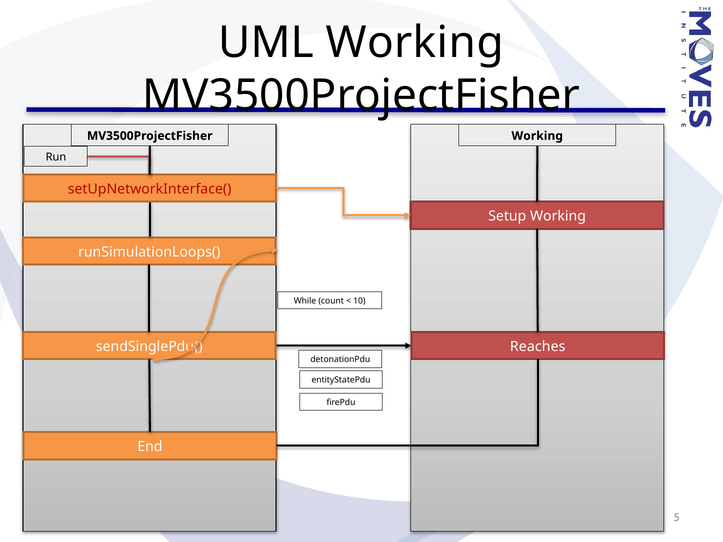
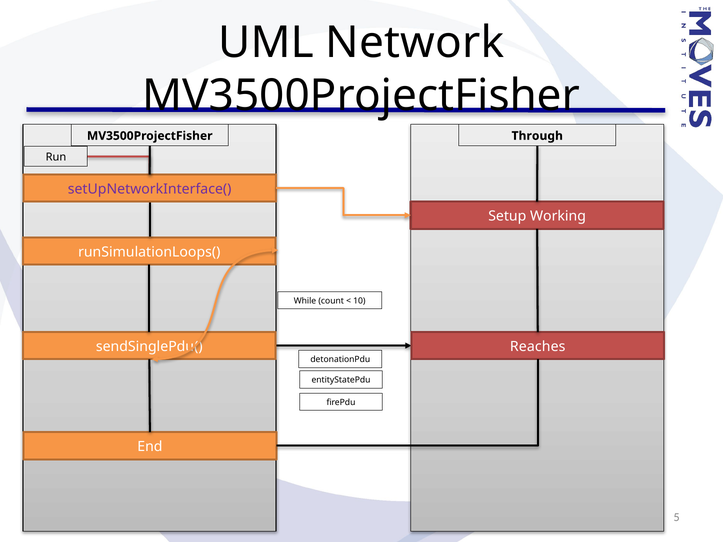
UML Working: Working -> Network (415, 43)
MV3500ProjectFisher Working: Working -> Through (537, 136)
setUpNetworkInterface( colour: red -> purple (150, 189)
